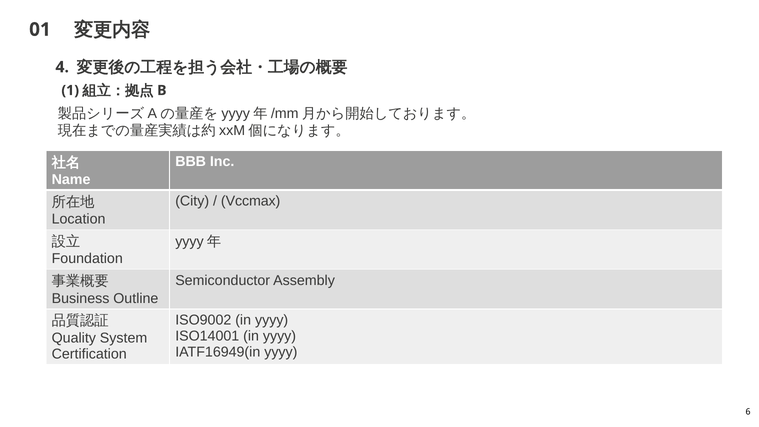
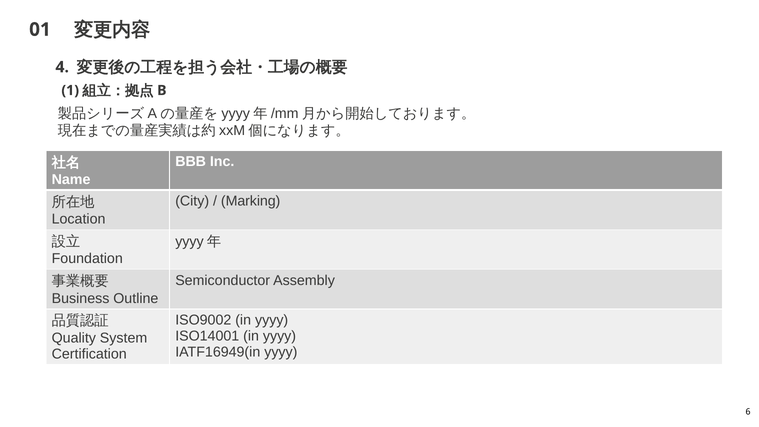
Vccmax: Vccmax -> Marking (251, 201)
